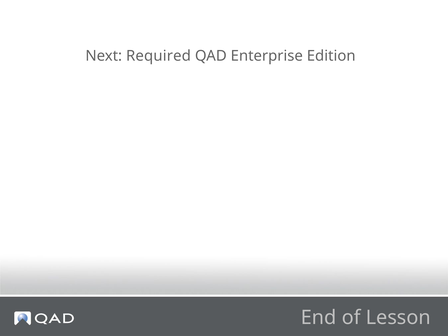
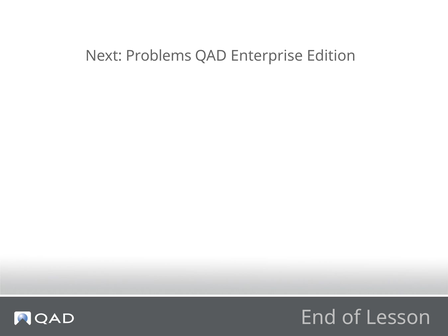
Required: Required -> Problems (159, 56)
